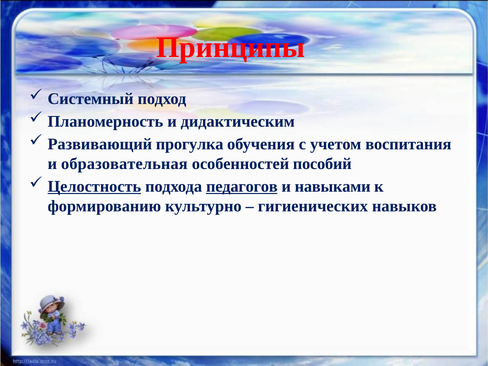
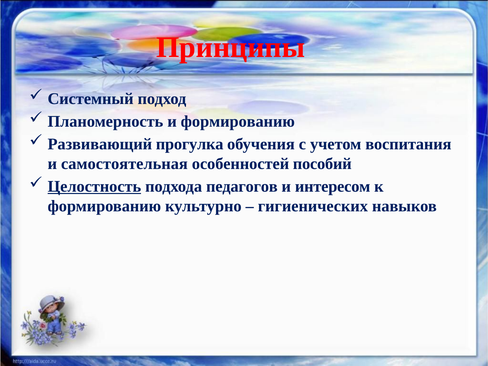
и дидактическим: дидактическим -> формированию (238, 122)
образовательная: образовательная -> самостоятельная (124, 164)
педагогов underline: present -> none (242, 187)
навыками: навыками -> интересом (333, 187)
